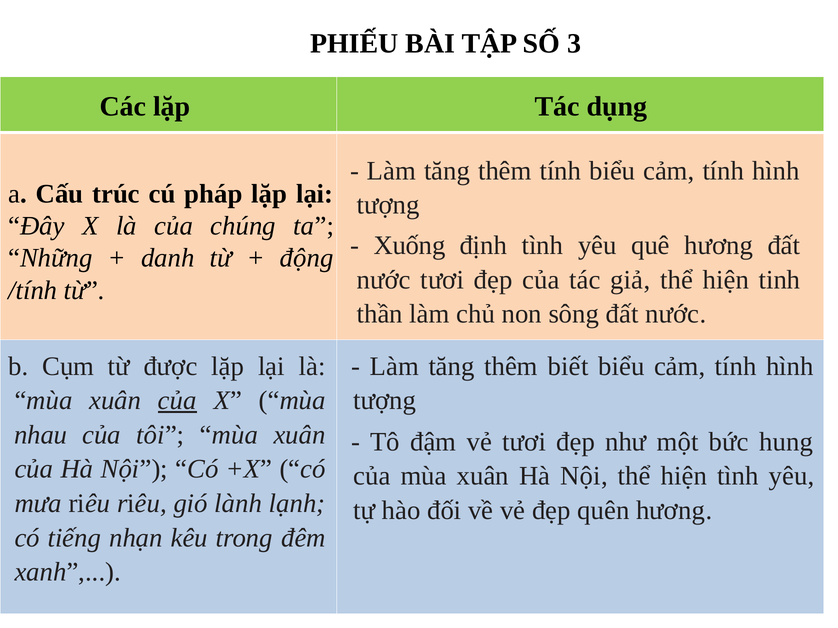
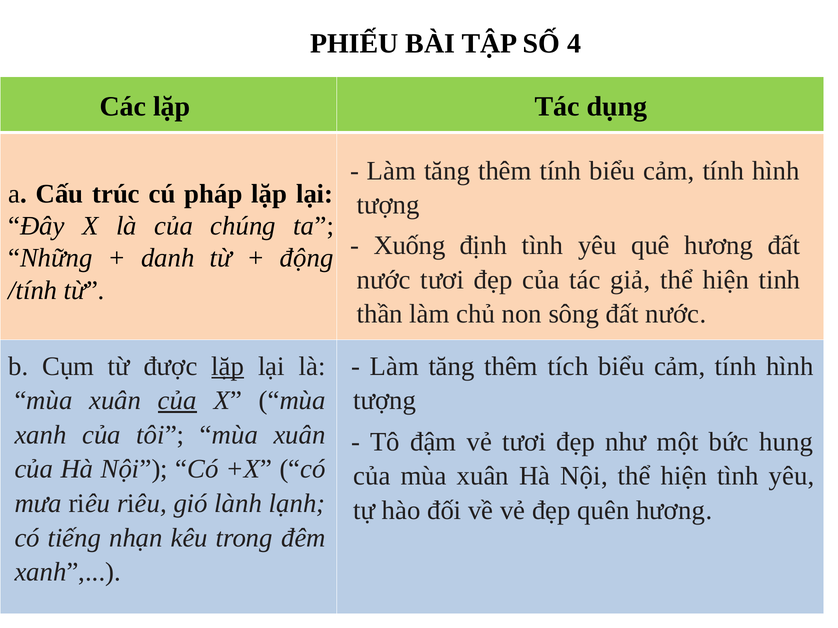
3: 3 -> 4 (574, 44)
lặp underline: none -> present (228, 366)
biết: biết -> tích (568, 366)
nhau: nhau -> xanh (41, 435)
